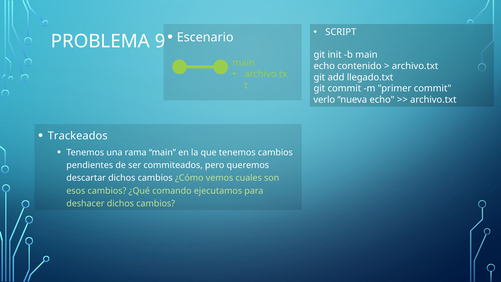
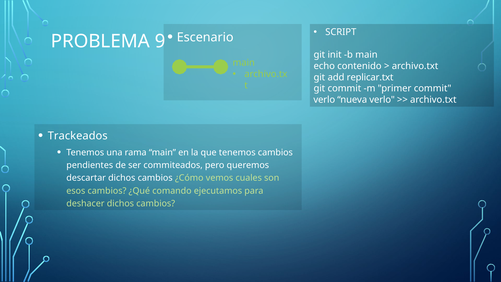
llegado.txt: llegado.txt -> replicar.txt (370, 77)
nueva echo: echo -> verlo (382, 100)
